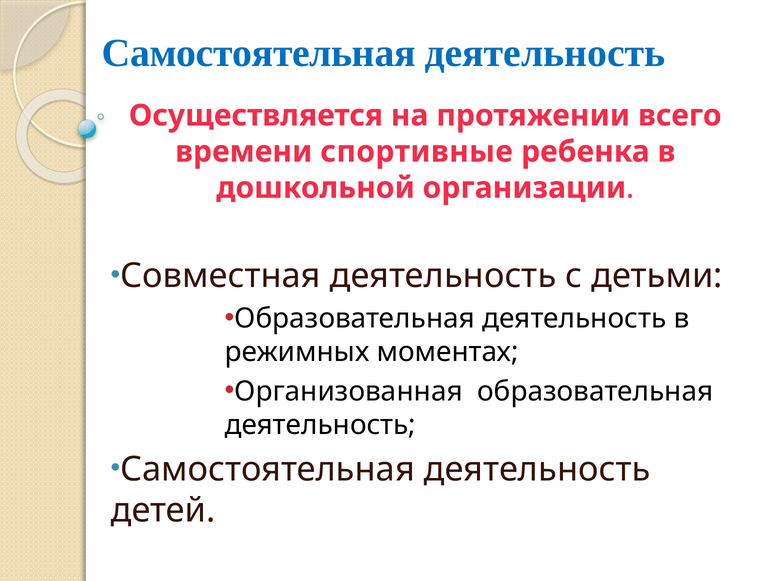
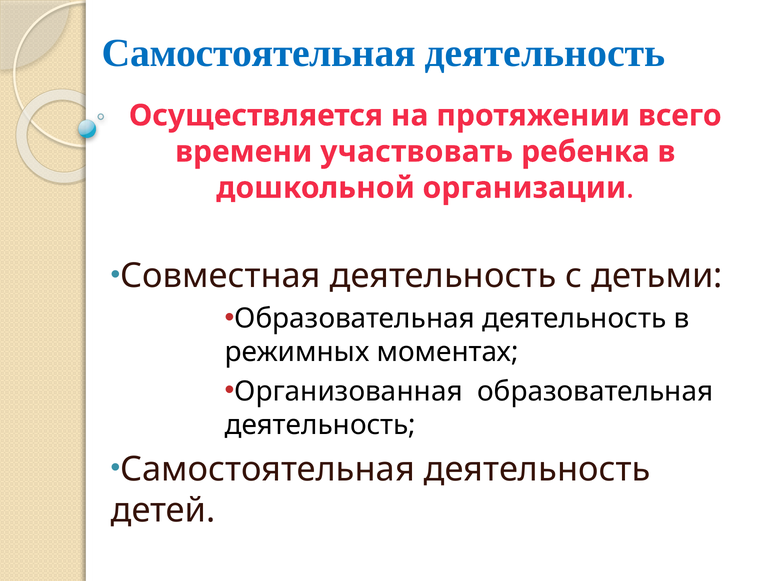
спортивные: спортивные -> участвовать (417, 152)
